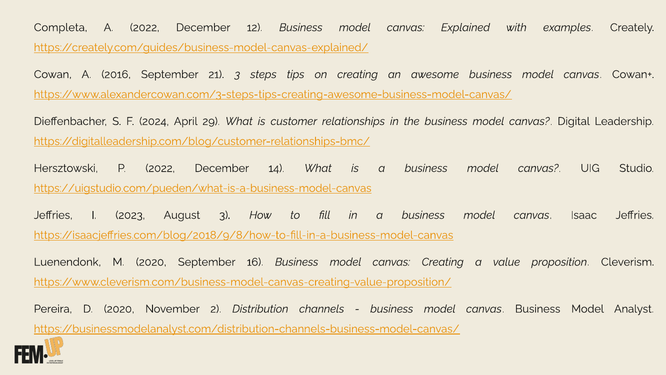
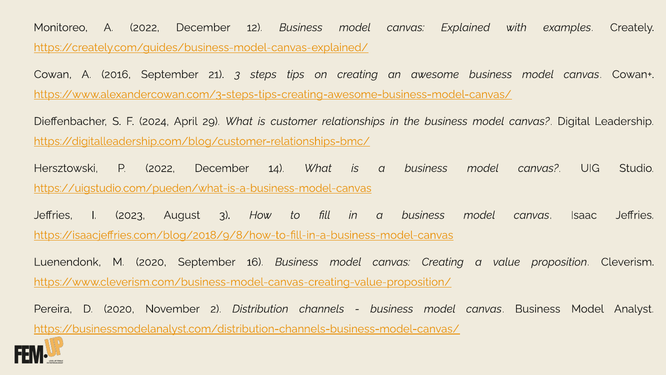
Completa: Completa -> Monitoreo (61, 27)
